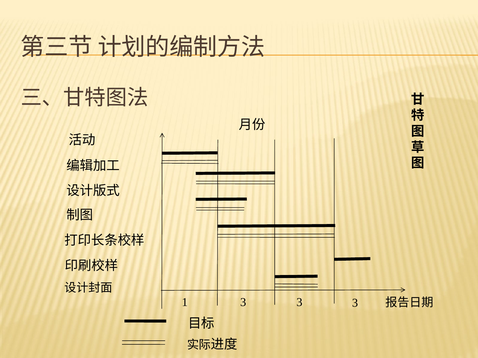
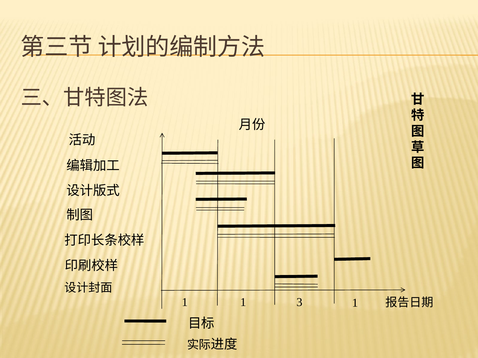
1 3: 3 -> 1 (243, 303)
3: 3 -> 1 (355, 303)
